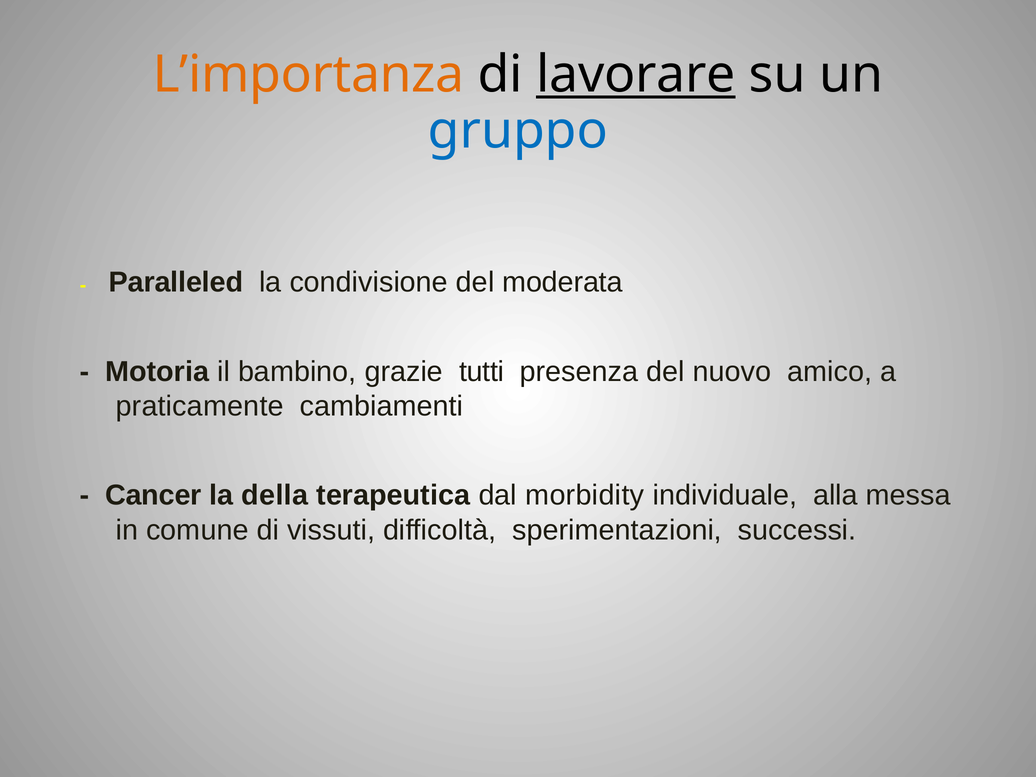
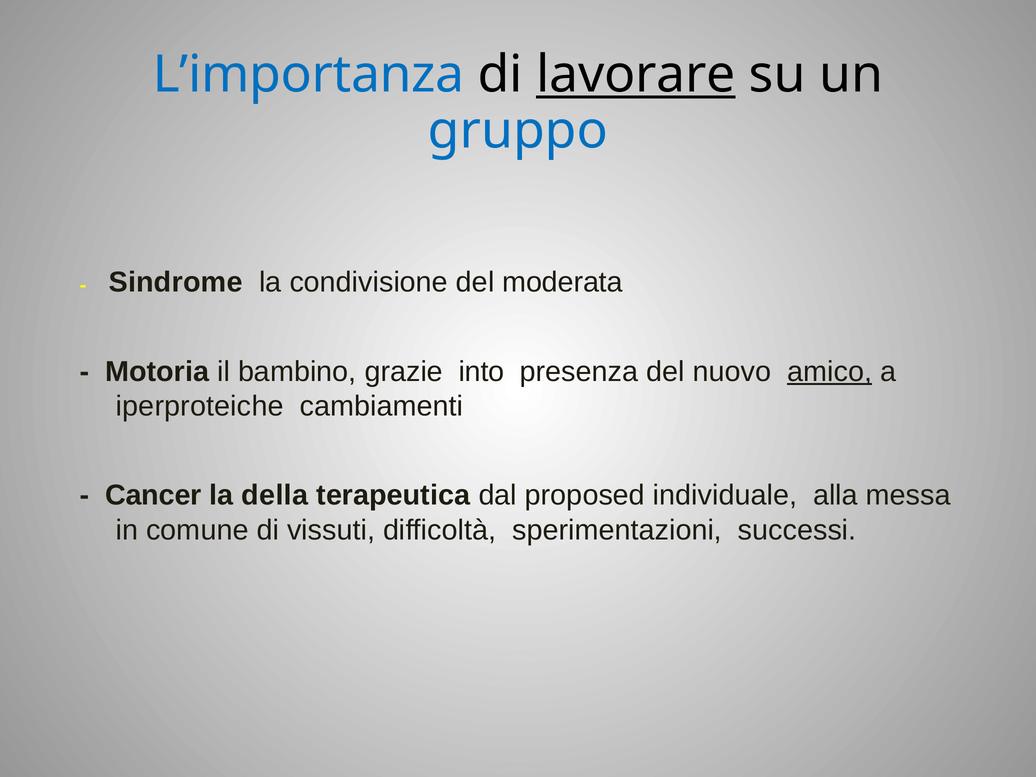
L’importanza colour: orange -> blue (309, 75)
Paralleled: Paralleled -> Sindrome (176, 282)
tutti: tutti -> into (482, 372)
amico underline: none -> present (830, 372)
praticamente: praticamente -> iperproteiche (200, 406)
morbidity: morbidity -> proposed (585, 495)
